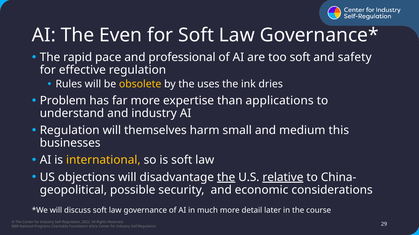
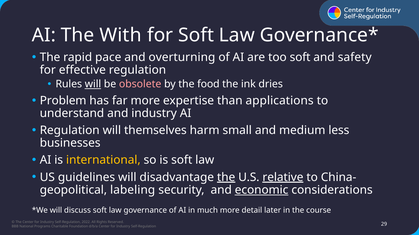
Even: Even -> With (121, 35)
professional: professional -> overturning (182, 57)
will underline: none -> present (93, 84)
obsolete colour: yellow -> pink (140, 84)
uses: uses -> food (208, 84)
this: this -> less (339, 131)
objections: objections -> guidelines (86, 178)
possible: possible -> labeling (133, 190)
economic underline: none -> present (262, 190)
